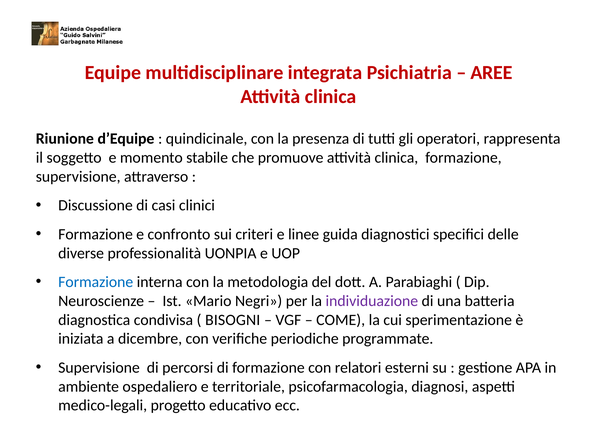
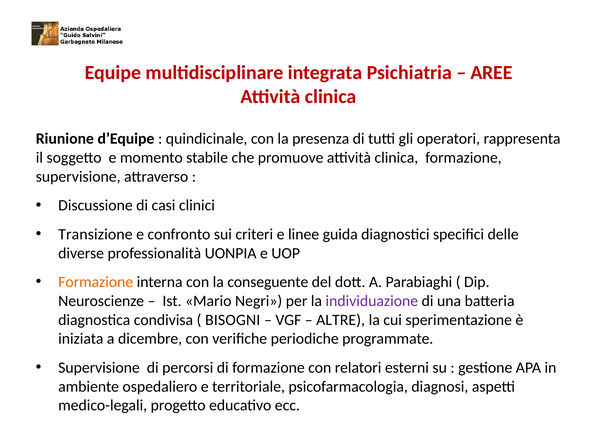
Formazione: Formazione -> Transizione (95, 234)
Formazione colour: blue -> orange (96, 282)
metodologia: metodologia -> conseguente (268, 282)
COME: COME -> ALTRE (341, 320)
